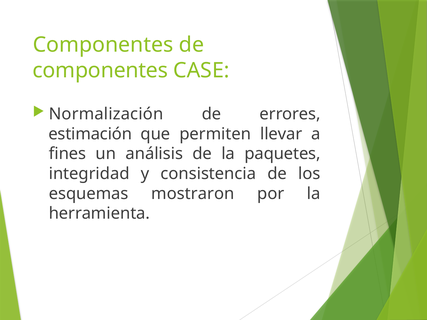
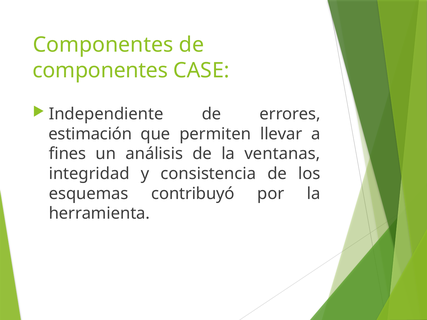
Normalización: Normalización -> Independiente (106, 114)
paquetes: paquetes -> ventanas (282, 154)
mostraron: mostraron -> contribuyó (193, 194)
